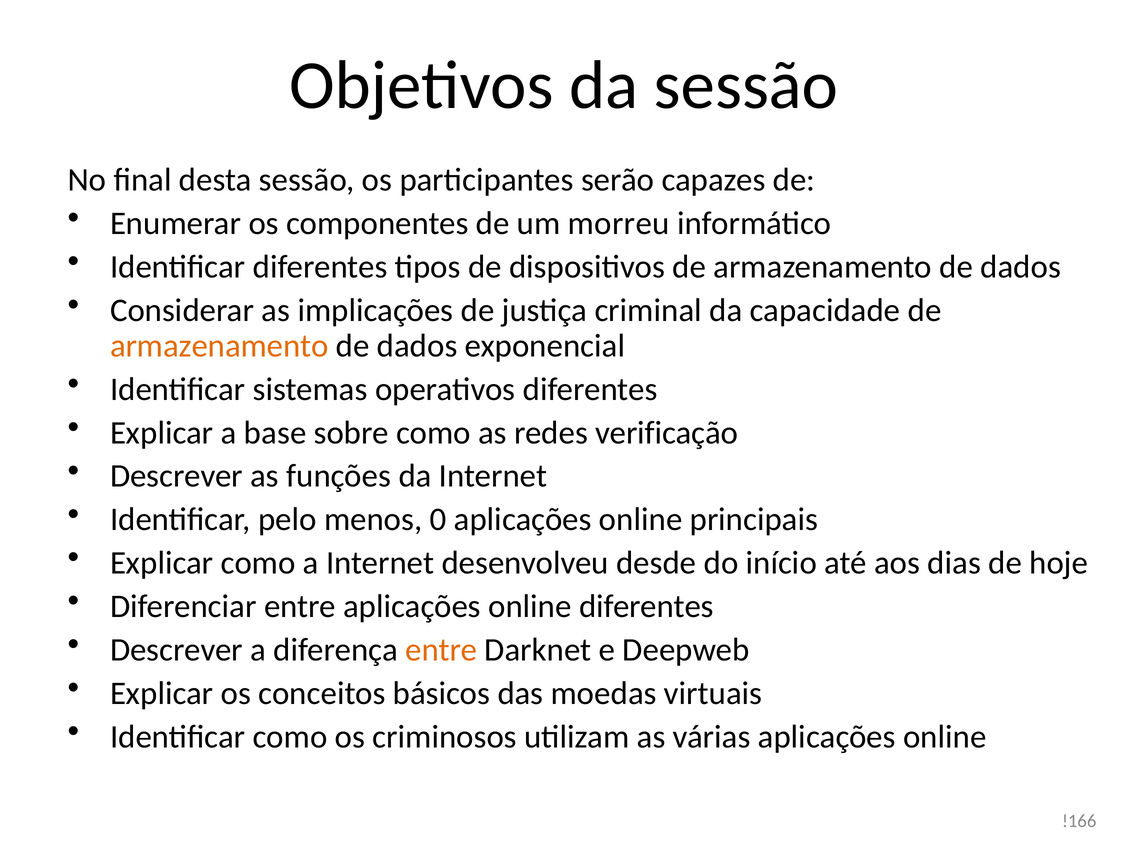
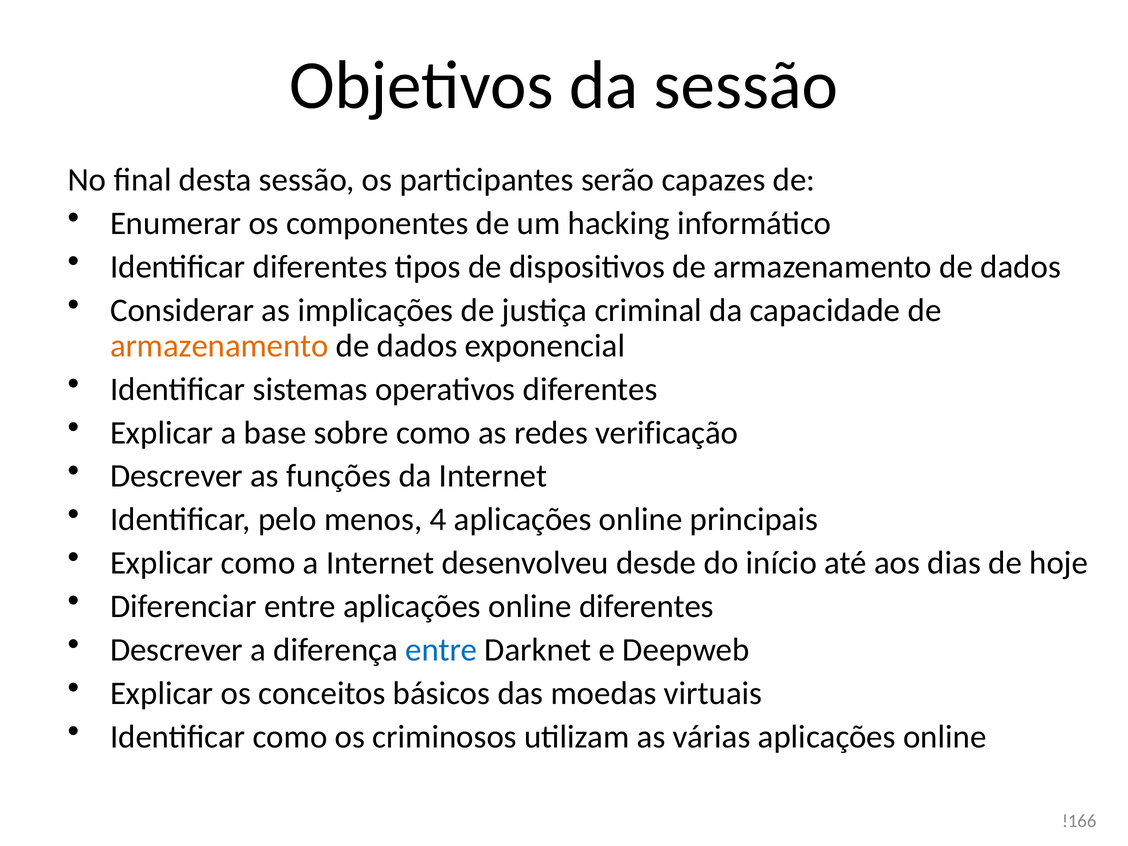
morreu: morreu -> hacking (619, 223)
0: 0 -> 4 (438, 520)
entre colour: orange -> blue (441, 650)
